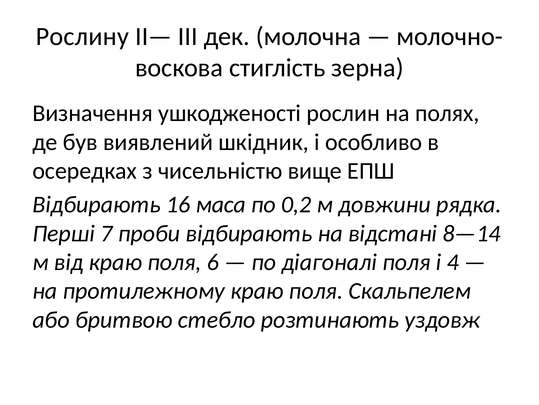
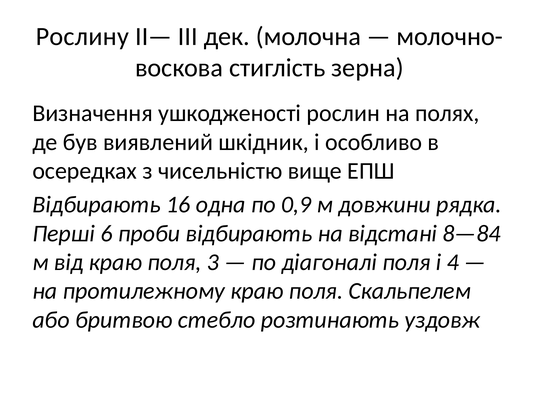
маса: маса -> одна (221, 204)
0,2: 0,2 -> 0,9 (296, 204)
7: 7 -> 6 (107, 233)
8—14: 8—14 -> 8—84 (472, 233)
6: 6 -> 3 (213, 262)
